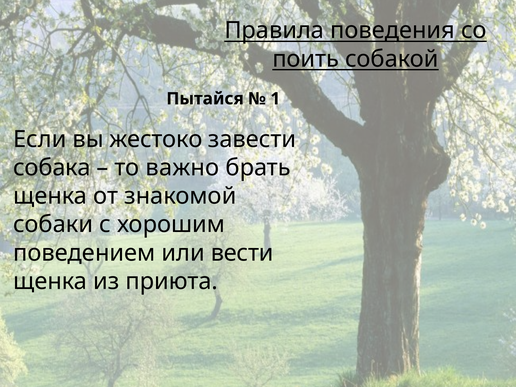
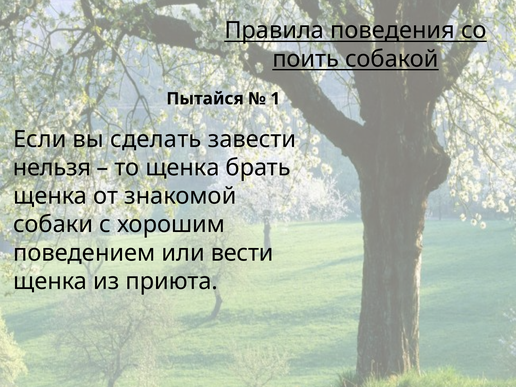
жестоко: жестоко -> сделать (156, 139)
собака: собака -> нельзя (52, 168)
то важно: важно -> щенка (183, 168)
